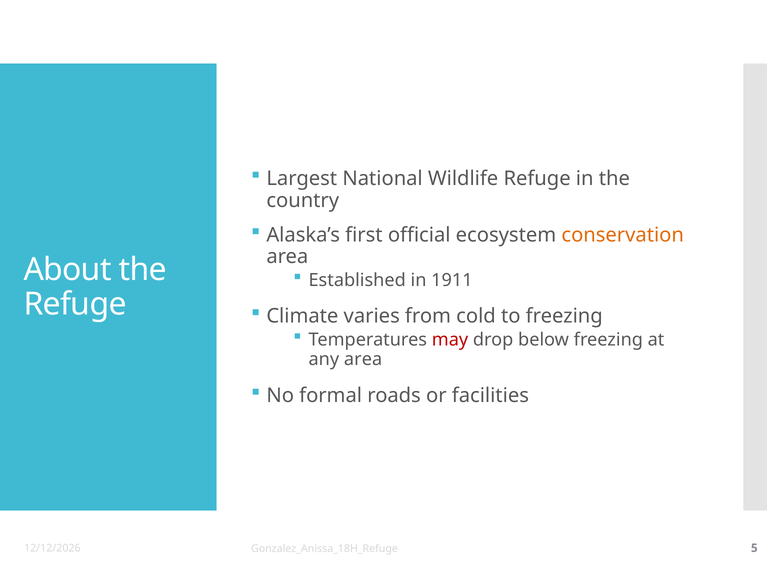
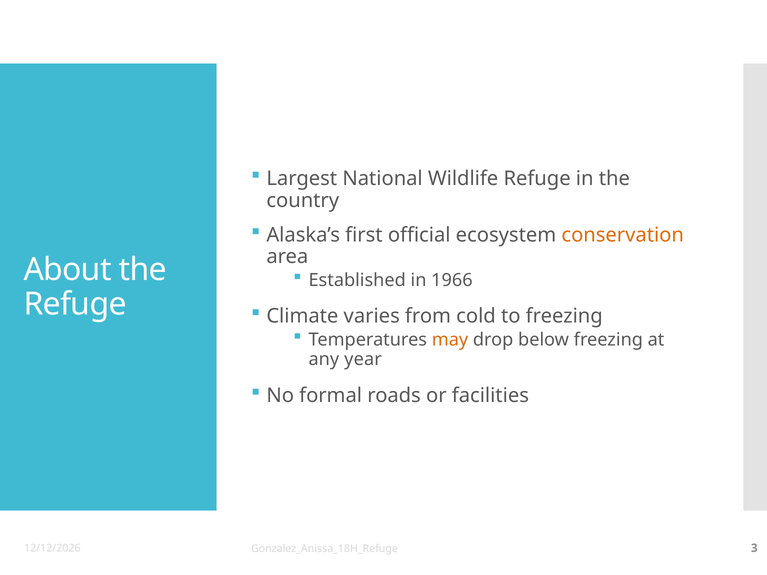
1911: 1911 -> 1966 (452, 280)
may colour: red -> orange (450, 340)
any area: area -> year (363, 359)
5: 5 -> 3 (754, 548)
